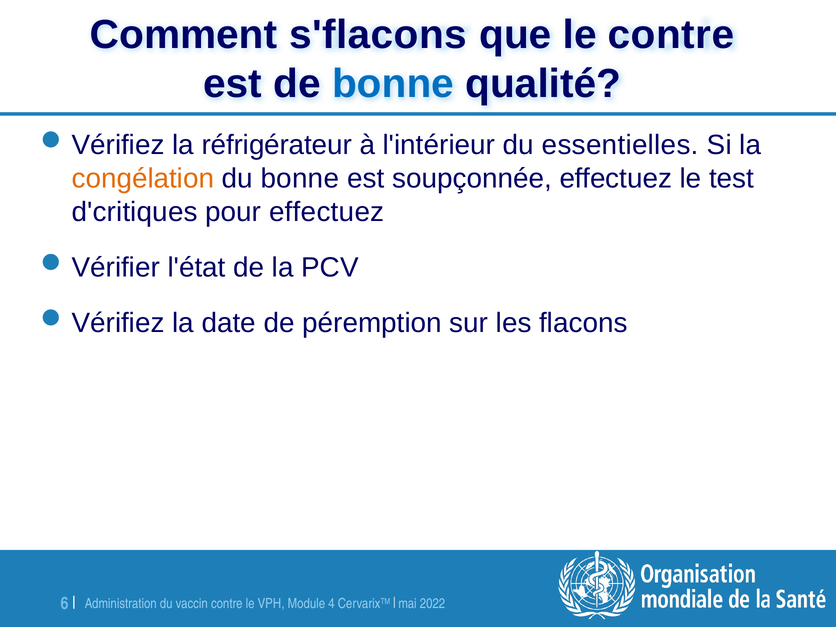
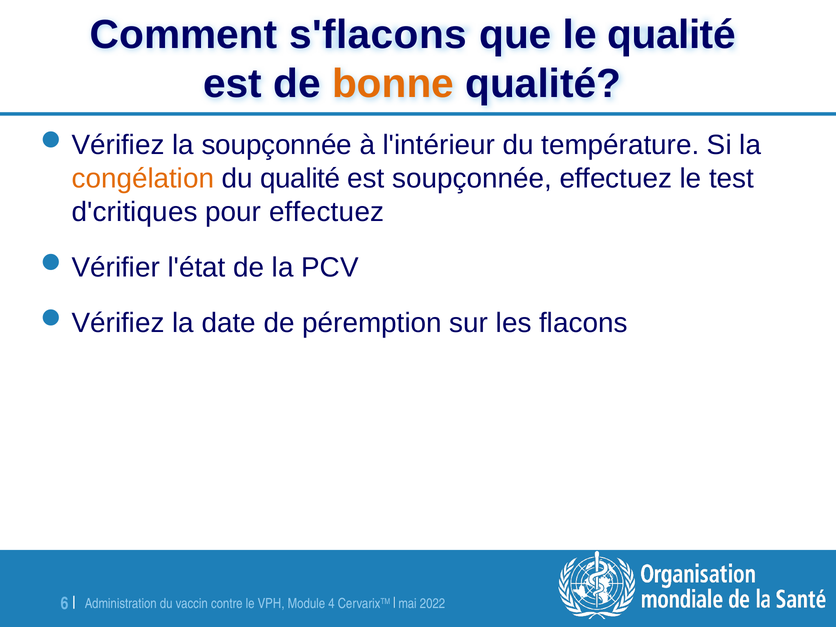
le contre: contre -> qualité (671, 35)
bonne colour: blue -> orange (393, 84)
la réfrigérateur: réfrigérateur -> soupçonnée (277, 145)
essentielles: essentielles -> température (620, 145)
du bonne: bonne -> qualité (300, 178)
